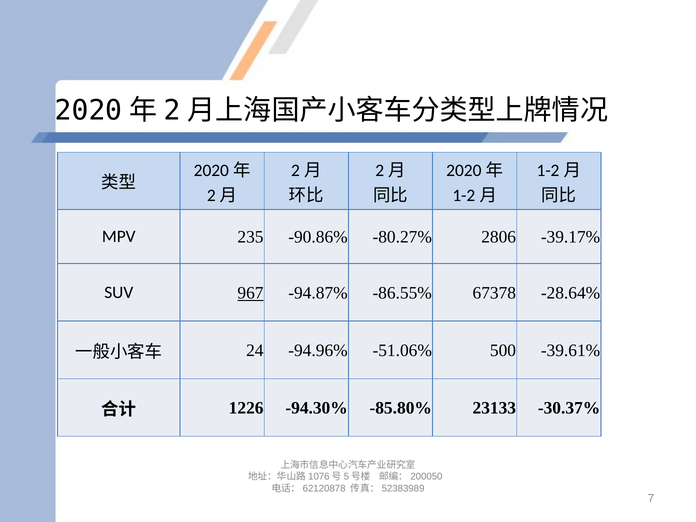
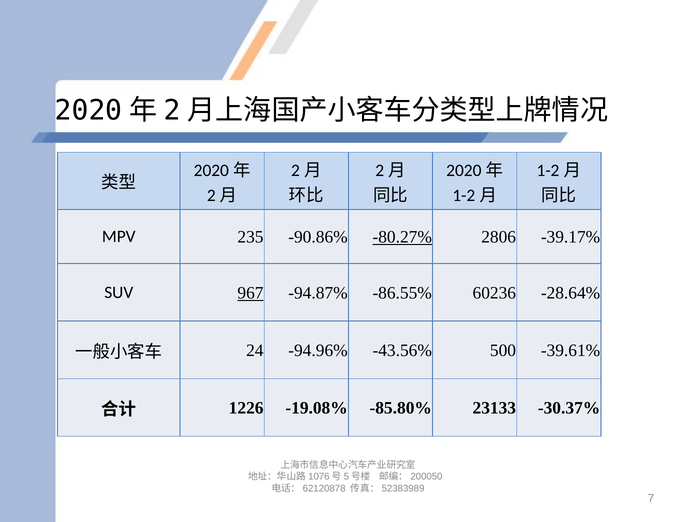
-80.27% underline: none -> present (402, 237)
67378: 67378 -> 60236 (494, 293)
-51.06%: -51.06% -> -43.56% (402, 350)
-94.30%: -94.30% -> -19.08% (317, 408)
